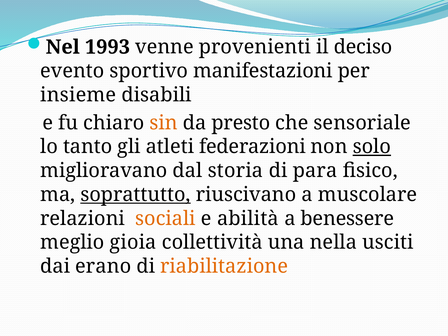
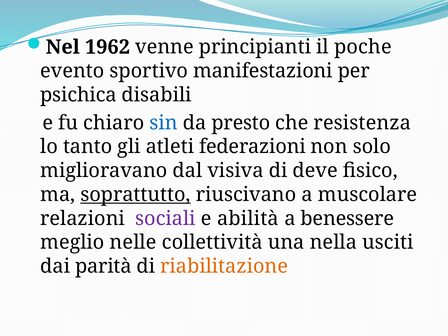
1993: 1993 -> 1962 (107, 47)
provenienti: provenienti -> principianti (255, 47)
deciso: deciso -> poche (363, 47)
insieme: insieme -> psichica (78, 95)
sin colour: orange -> blue (163, 123)
sensoriale: sensoriale -> resistenza (362, 123)
solo underline: present -> none (372, 147)
storia: storia -> visiva (236, 171)
para: para -> deve (315, 171)
sociali colour: orange -> purple (165, 218)
gioia: gioia -> nelle (133, 242)
erano: erano -> parità (103, 266)
